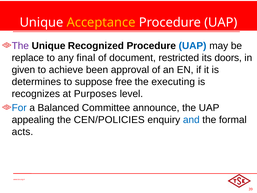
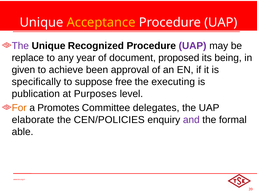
UAP colour: blue -> purple (193, 46)
final: final -> year (86, 58)
restricted: restricted -> proposed (179, 58)
doors: doors -> being (228, 58)
determines: determines -> specifically (36, 82)
recognizes: recognizes -> publication (36, 94)
For colour: blue -> orange (19, 108)
Balanced: Balanced -> Promotes (58, 108)
announce: announce -> delegates (156, 108)
appealing: appealing -> elaborate (33, 120)
and colour: blue -> purple (191, 120)
acts: acts -> able (23, 132)
